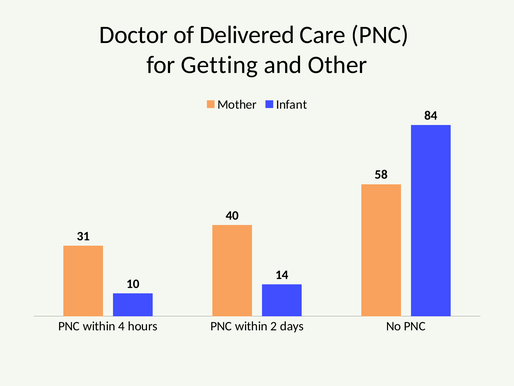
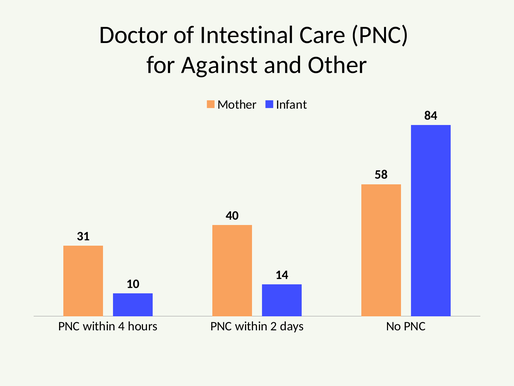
Delivered: Delivered -> Intestinal (247, 35)
Getting: Getting -> Against (219, 65)
